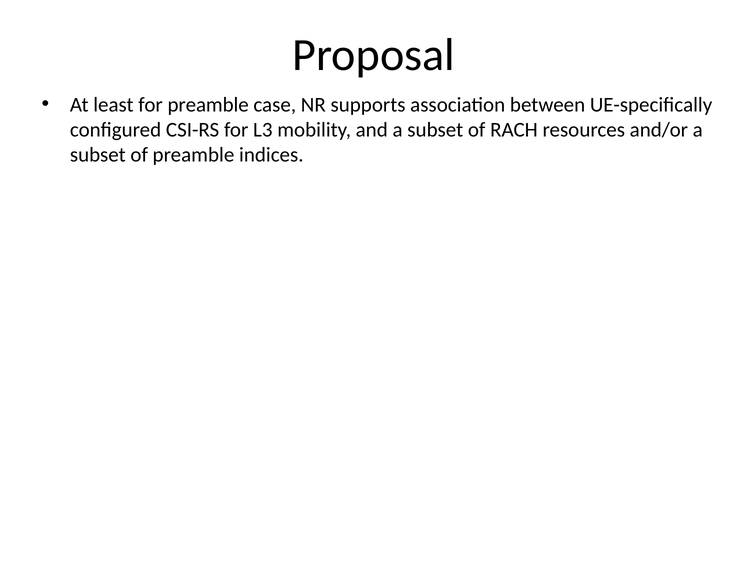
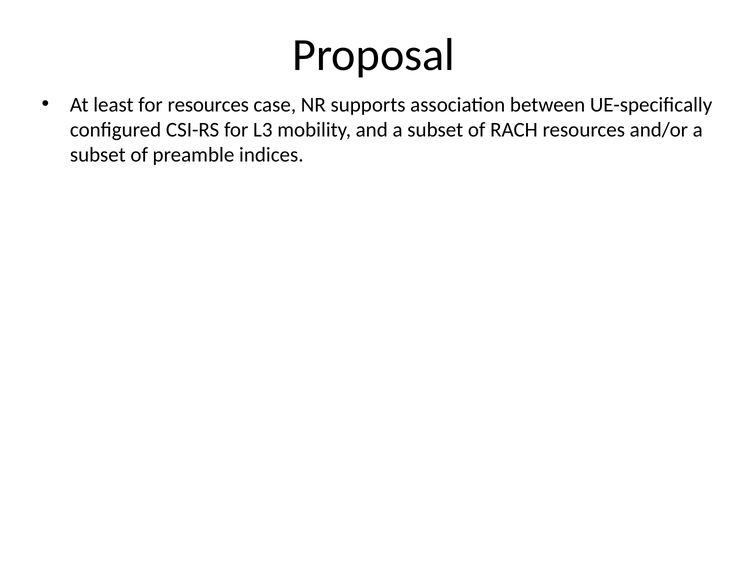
for preamble: preamble -> resources (208, 105)
